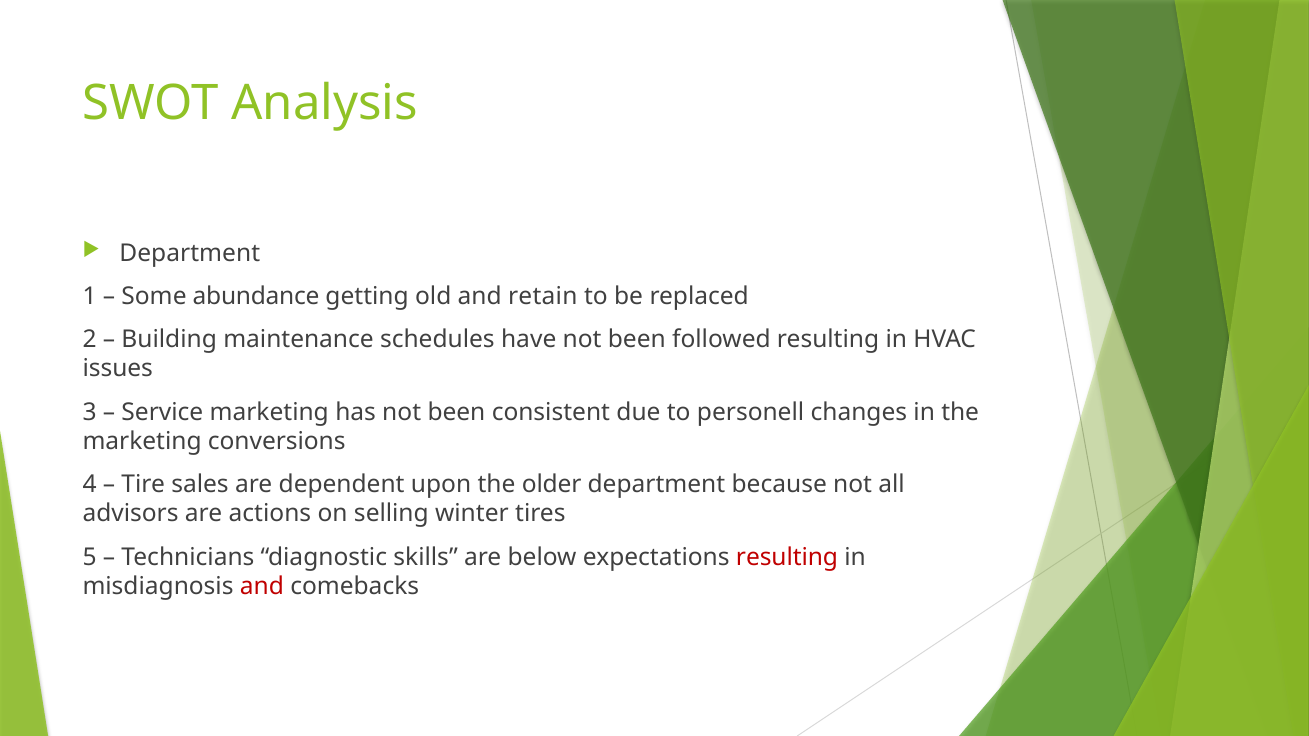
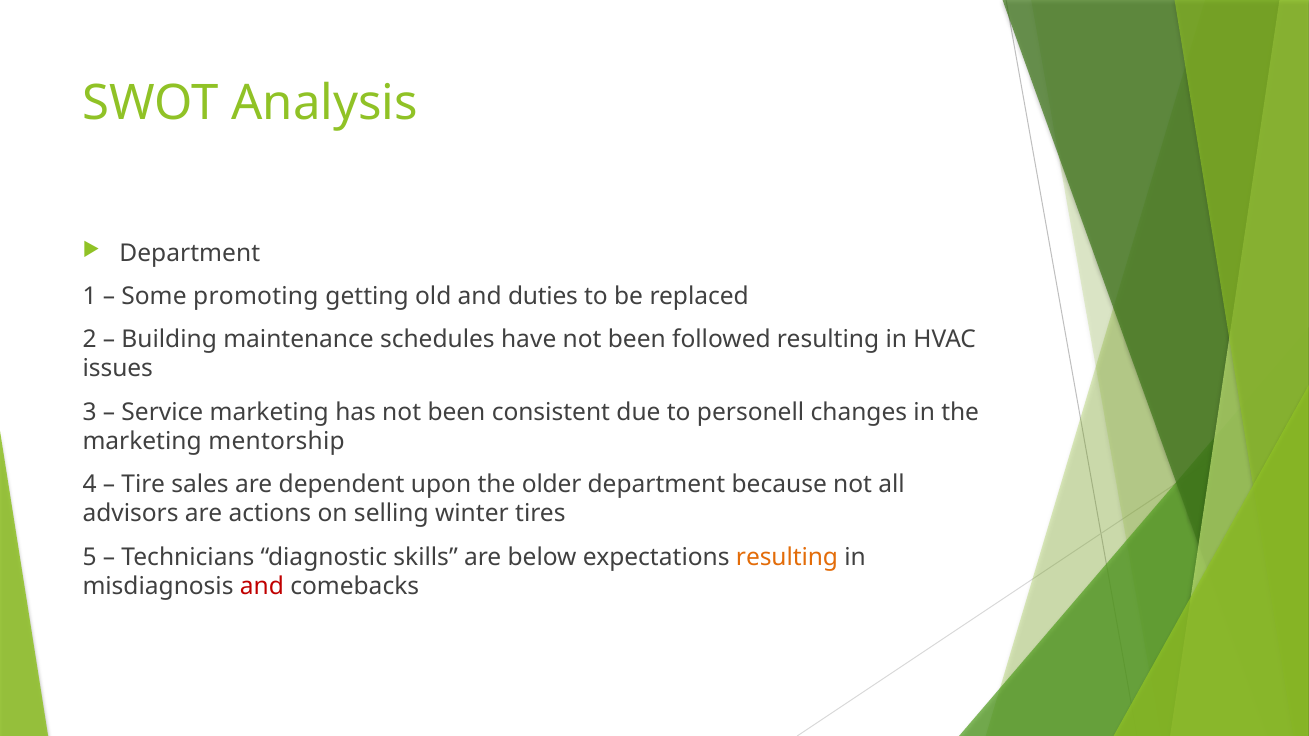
abundance: abundance -> promoting (256, 296)
retain: retain -> duties (543, 296)
conversions: conversions -> mentorship (277, 442)
resulting colour: red -> orange (787, 557)
